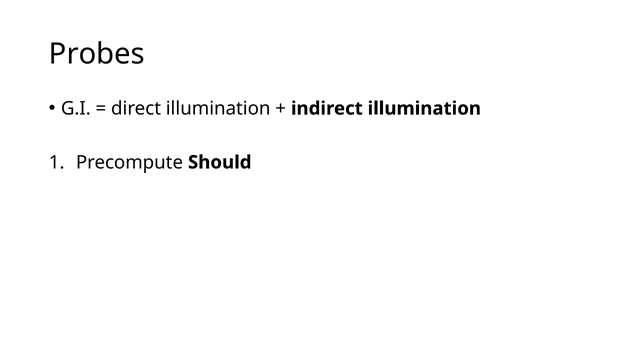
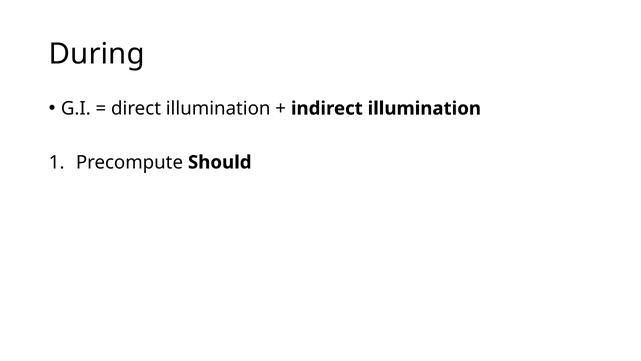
Probes: Probes -> During (97, 54)
